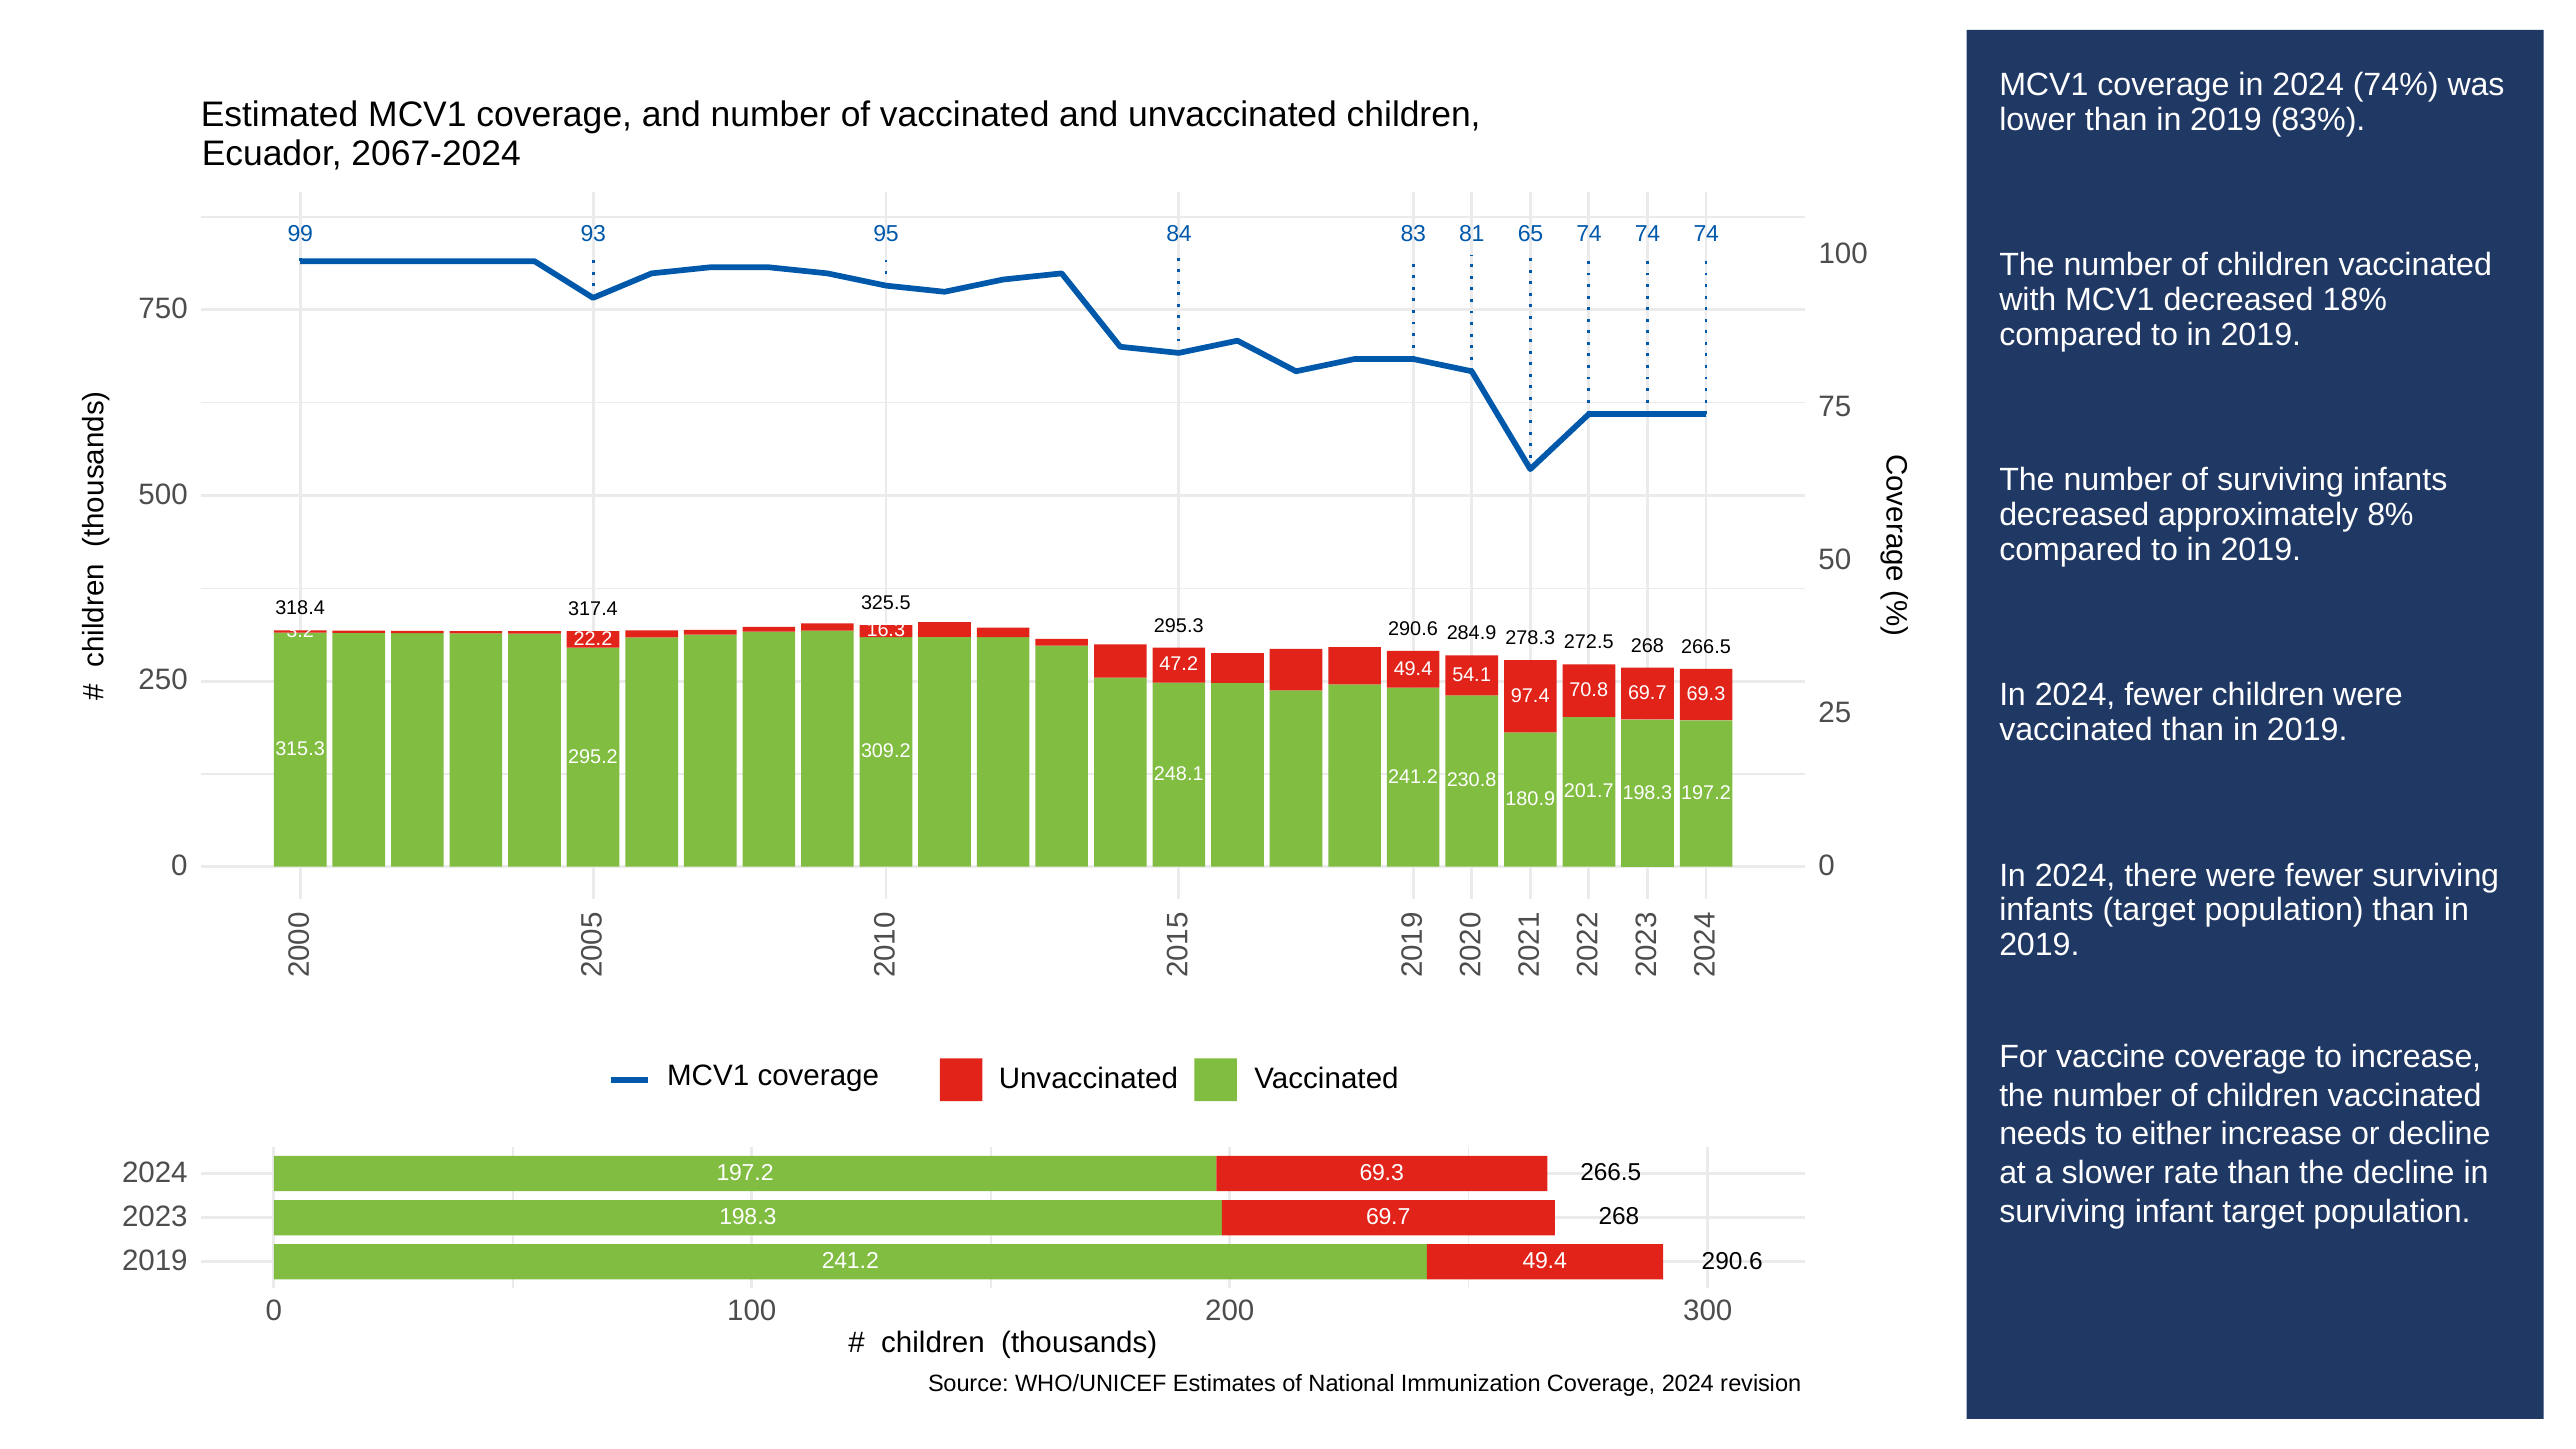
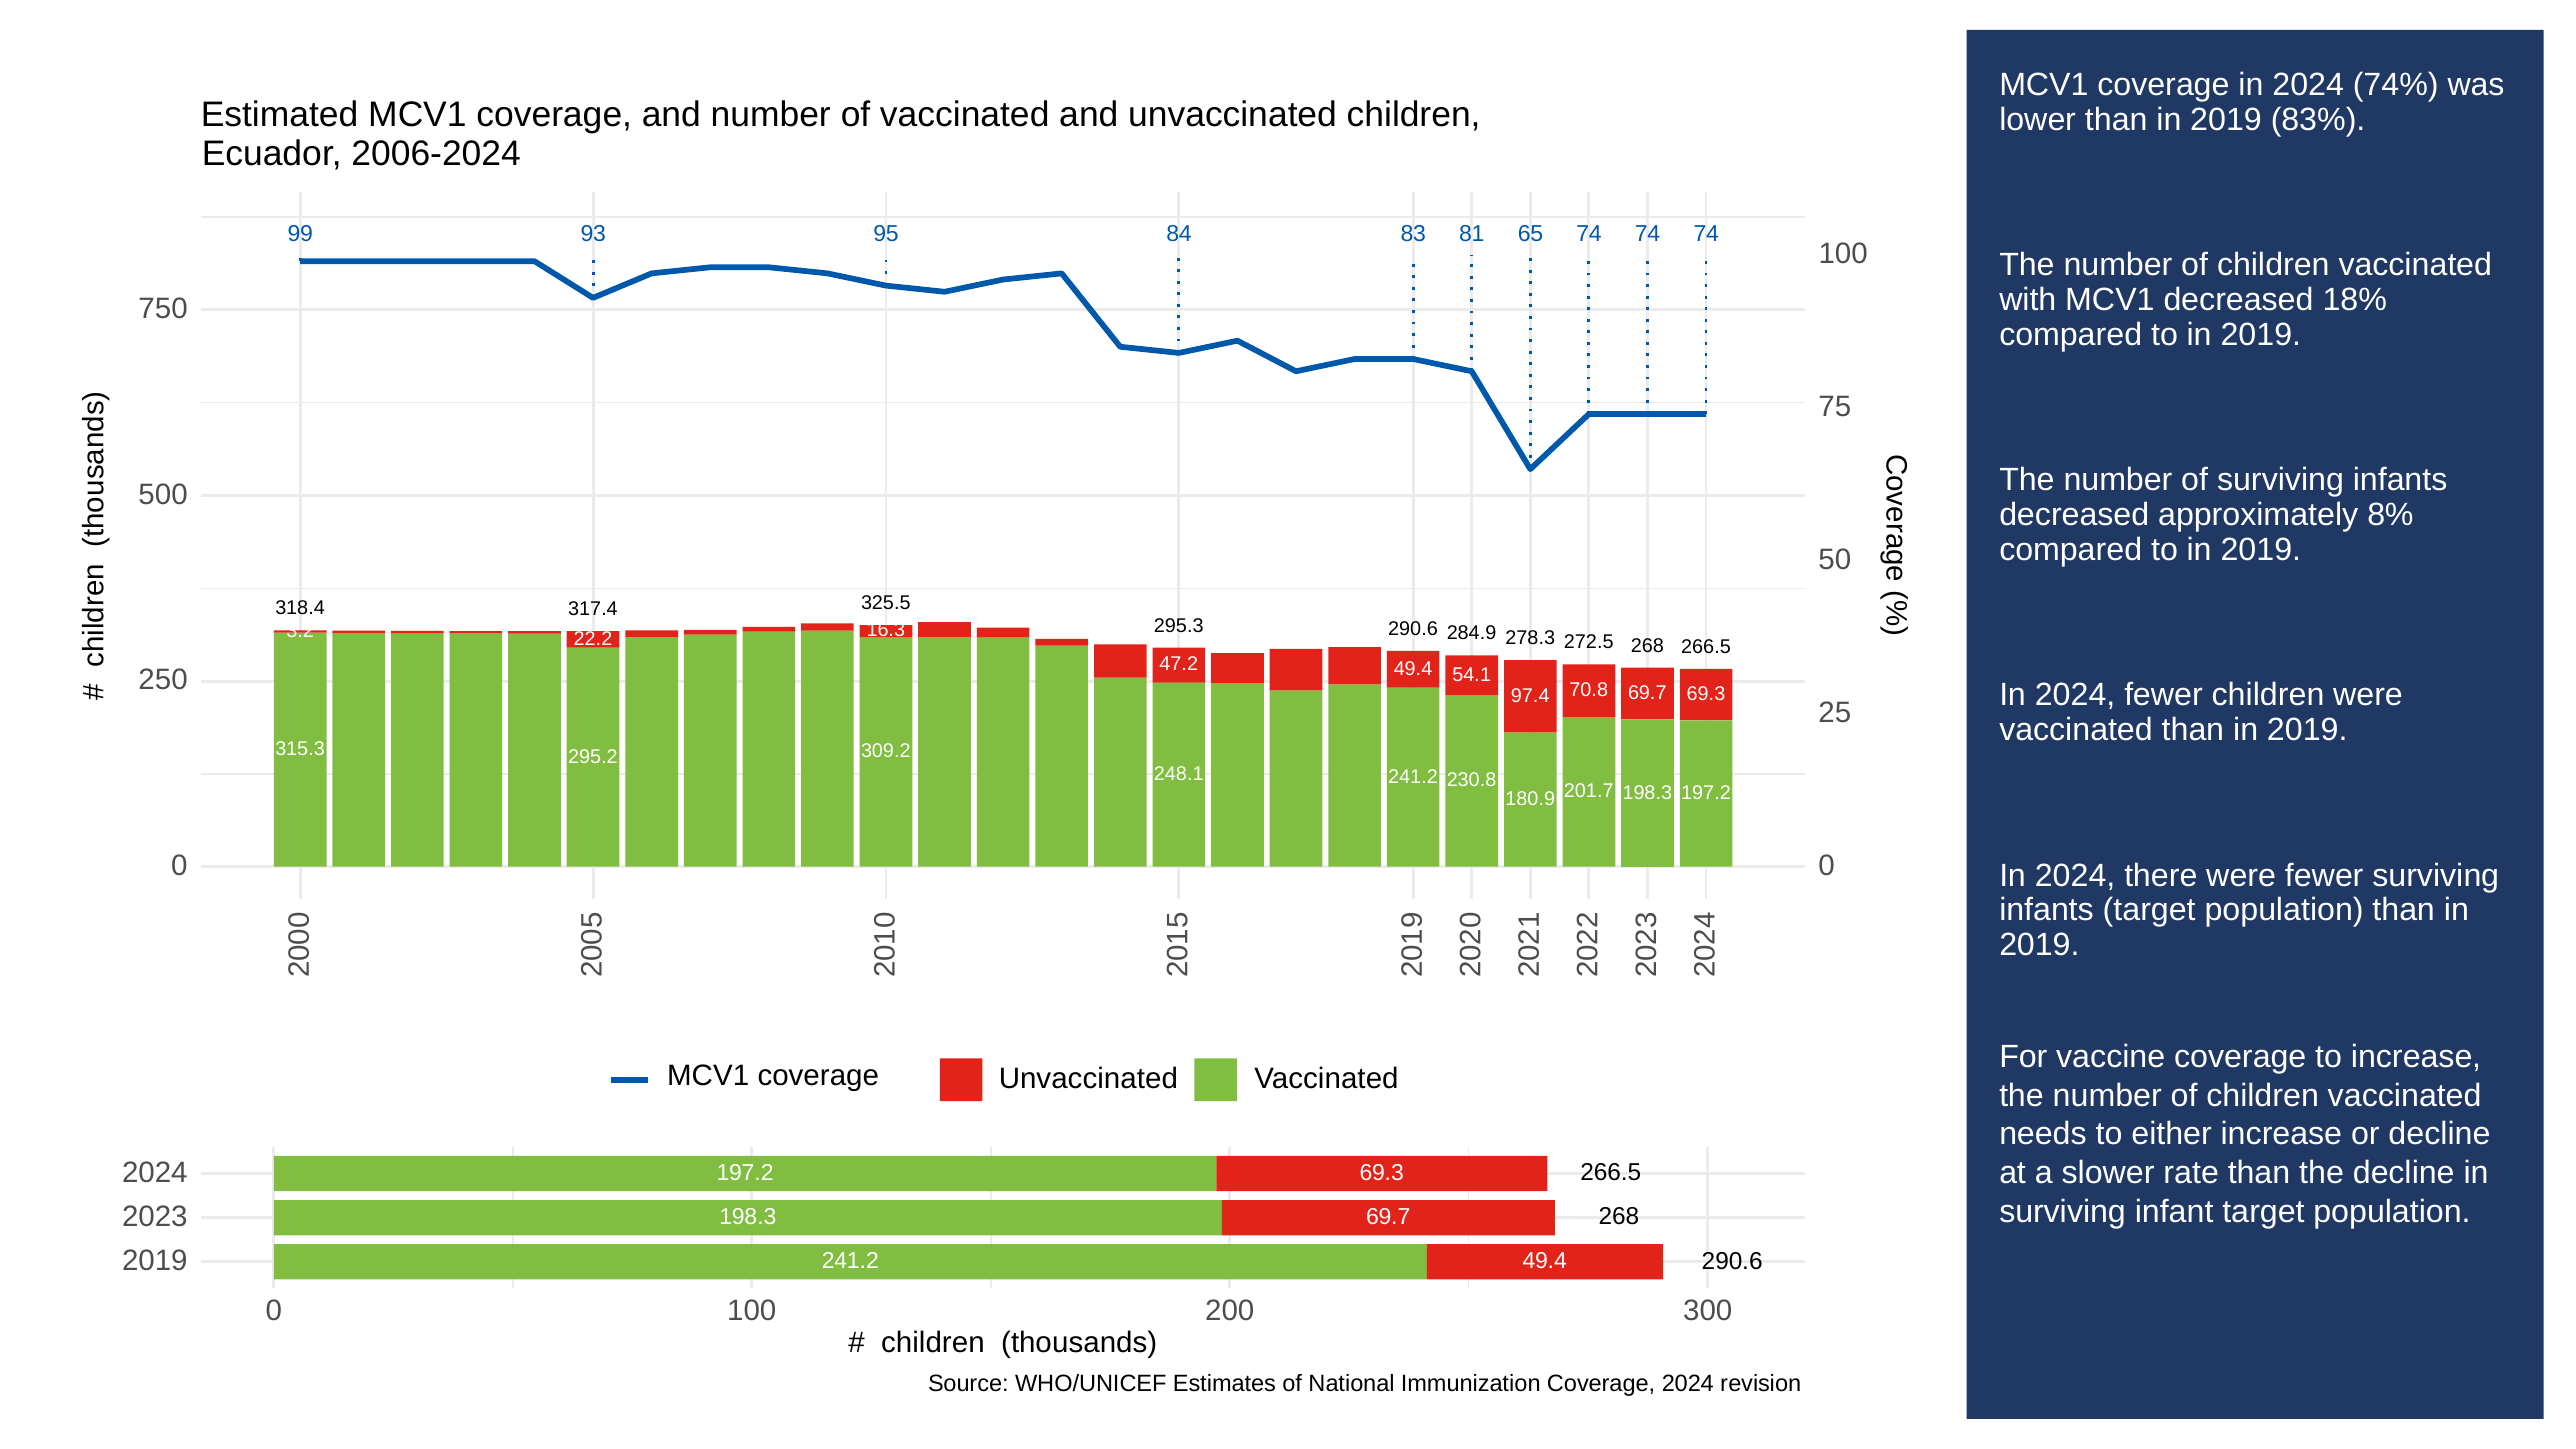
2067-2024: 2067-2024 -> 2006-2024 (436, 154)
